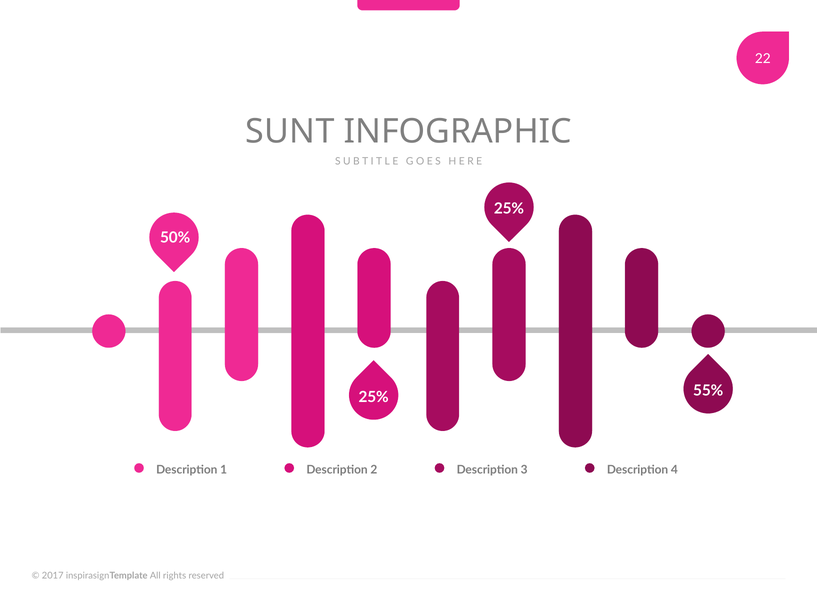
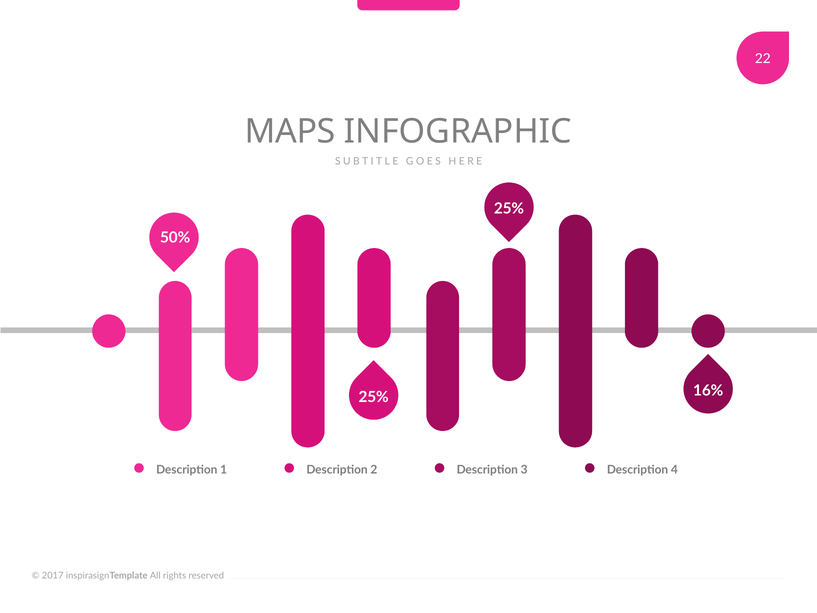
SUNT: SUNT -> MAPS (290, 131)
55%: 55% -> 16% (708, 391)
